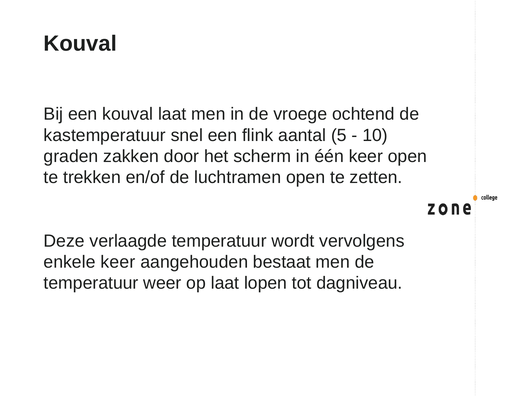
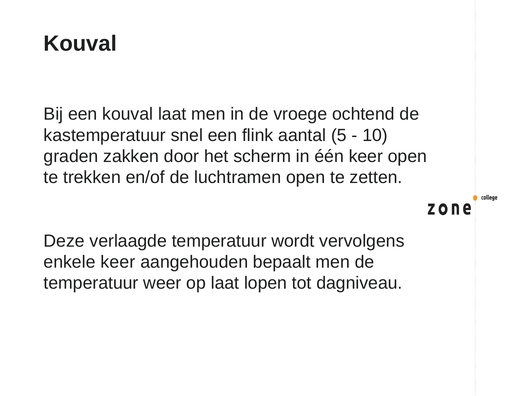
bestaat: bestaat -> bepaalt (282, 262)
